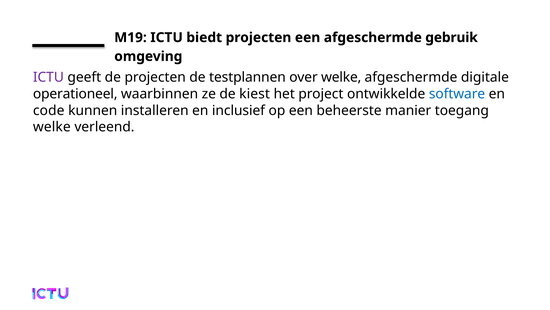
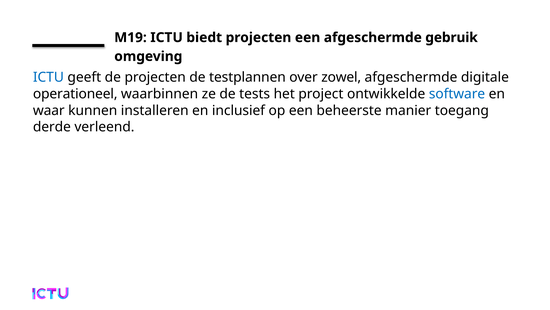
ICTU colour: purple -> blue (48, 77)
over welke: welke -> zowel (341, 77)
kiest: kiest -> tests (255, 94)
code: code -> waar (49, 110)
welke: welke -> derde (52, 127)
